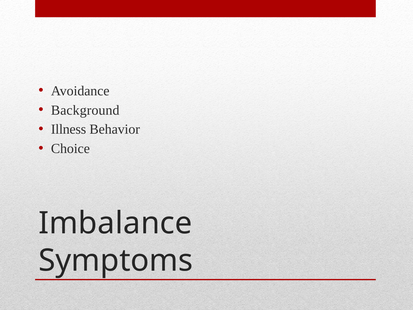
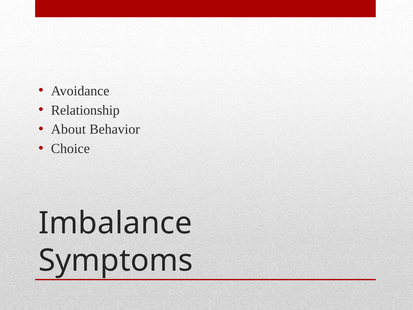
Background: Background -> Relationship (85, 110)
Illness: Illness -> About (68, 129)
